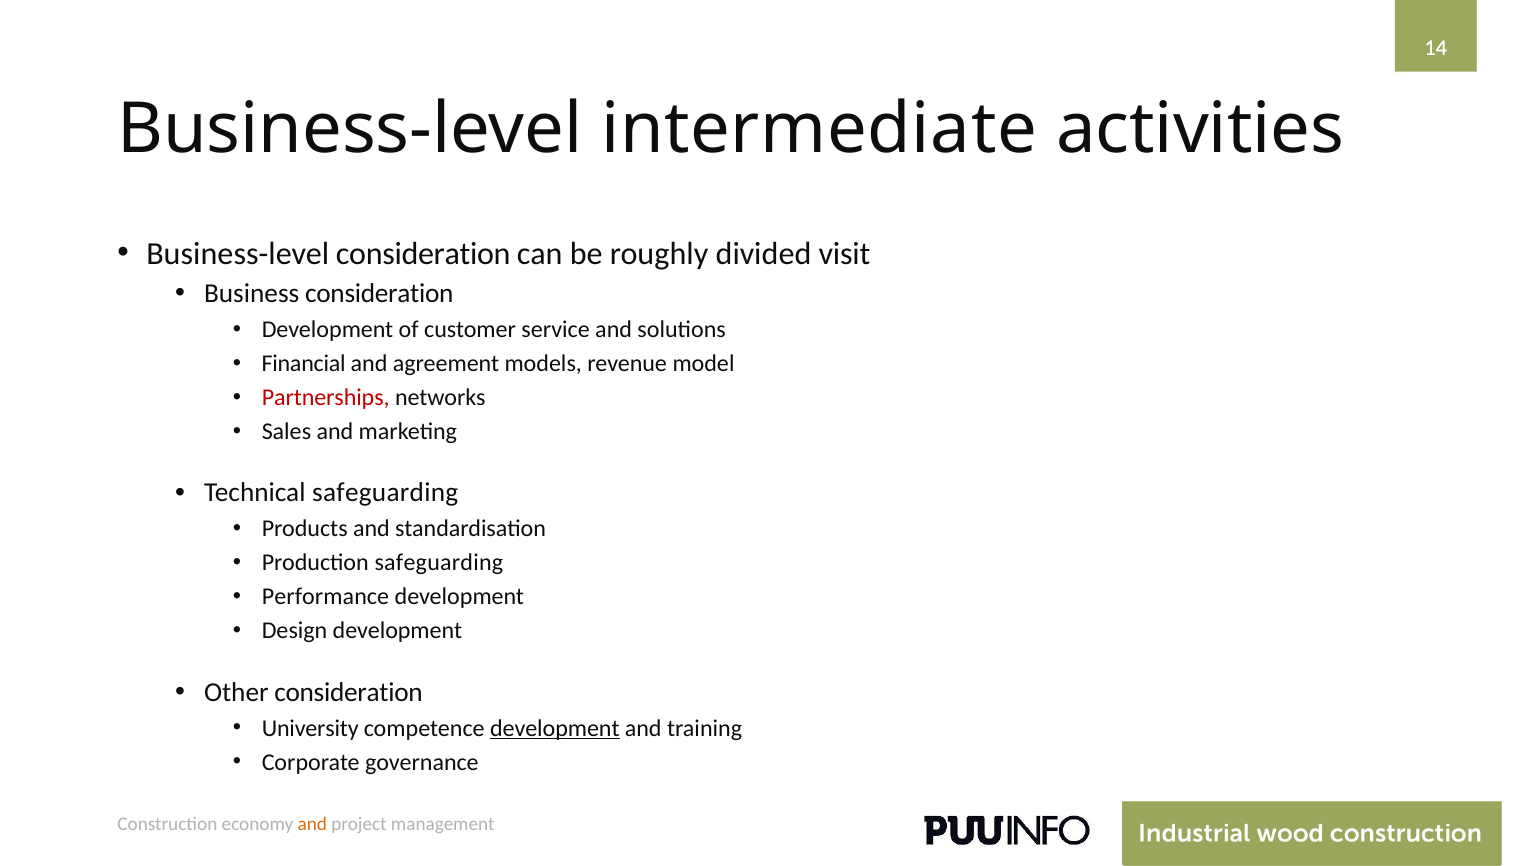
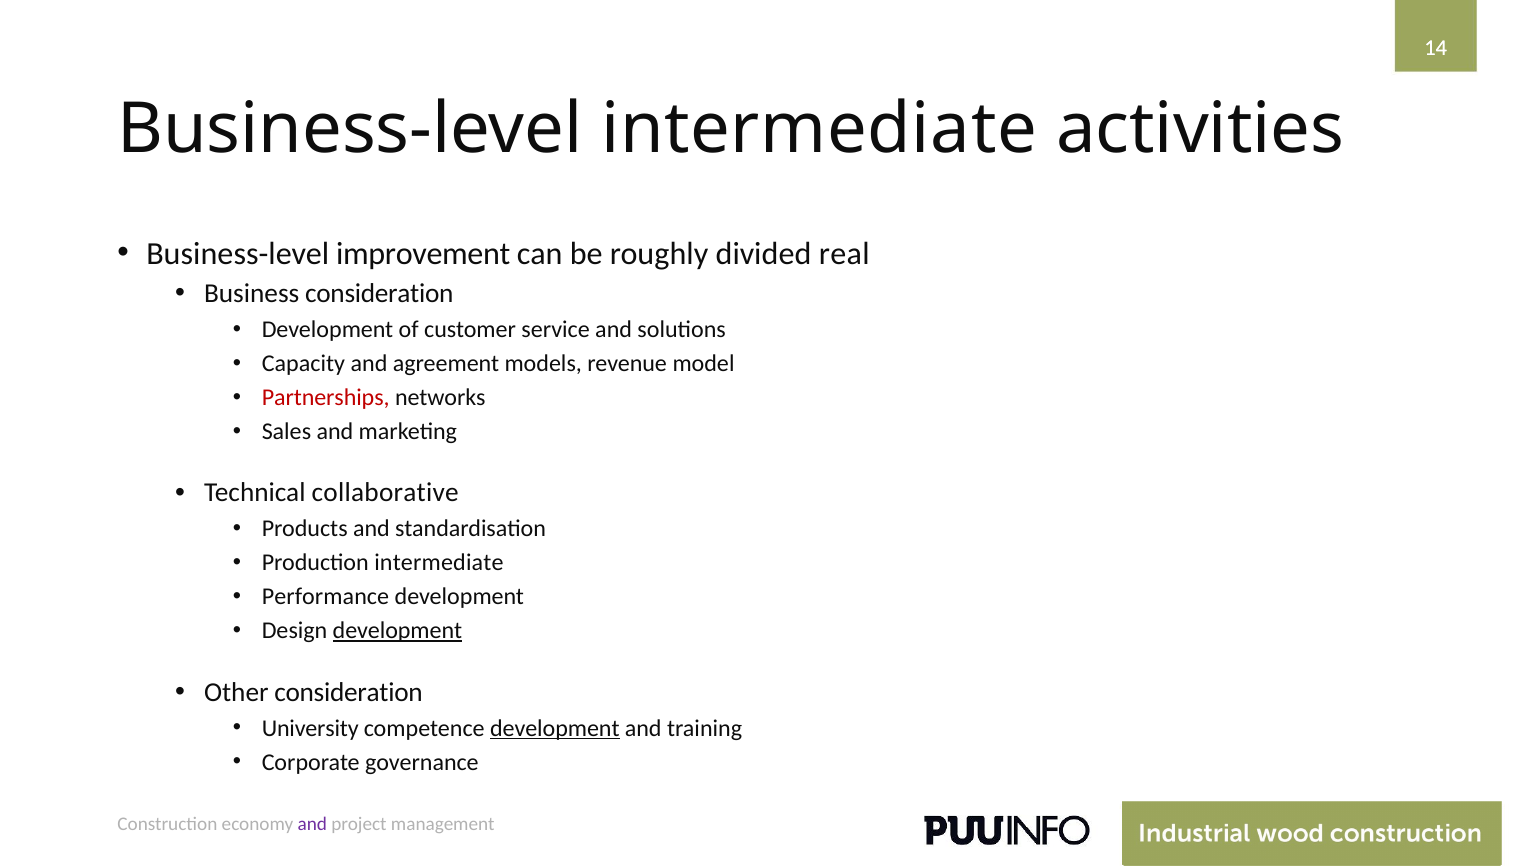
Business-level consideration: consideration -> improvement (423, 254)
visit: visit -> real (844, 254)
Financial: Financial -> Capacity (303, 363)
Technical safeguarding: safeguarding -> collaborative (385, 493)
Production safeguarding: safeguarding -> intermediate (439, 563)
development underline: none -> present (397, 631)
and colour: orange -> purple (312, 824)
